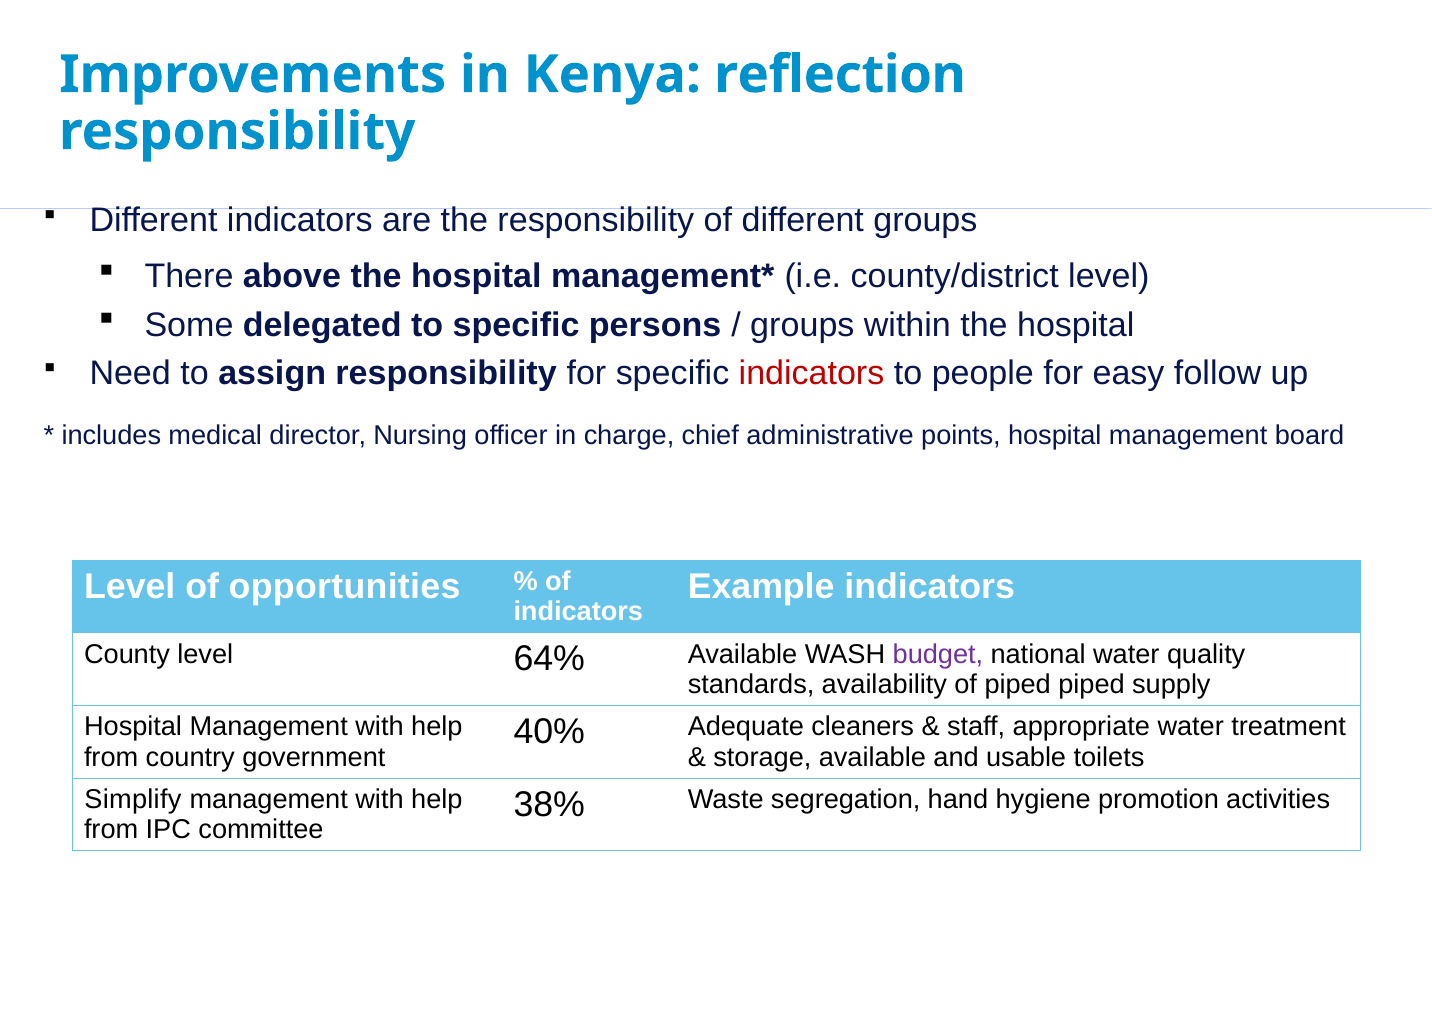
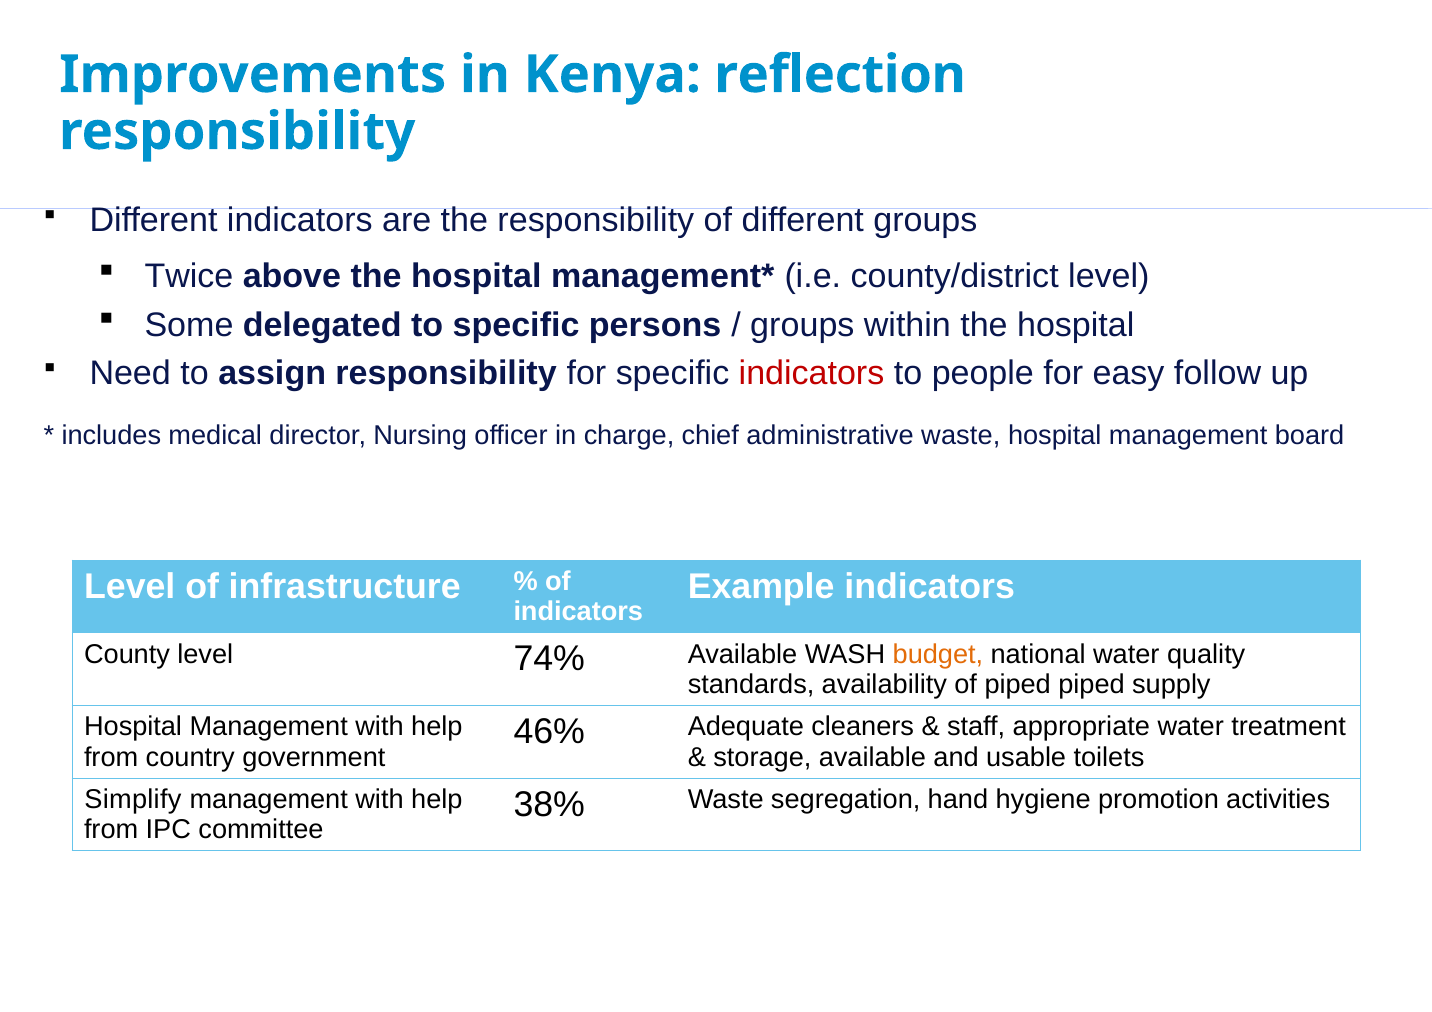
There: There -> Twice (189, 277)
administrative points: points -> waste (961, 436)
opportunities: opportunities -> infrastructure (345, 587)
64%: 64% -> 74% (549, 660)
budget colour: purple -> orange (938, 655)
40%: 40% -> 46% (549, 732)
